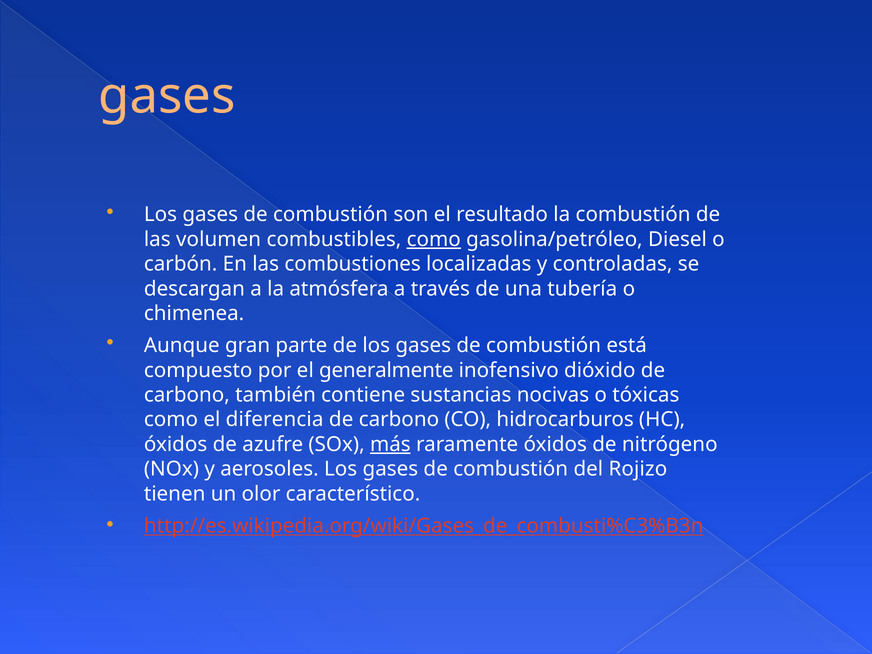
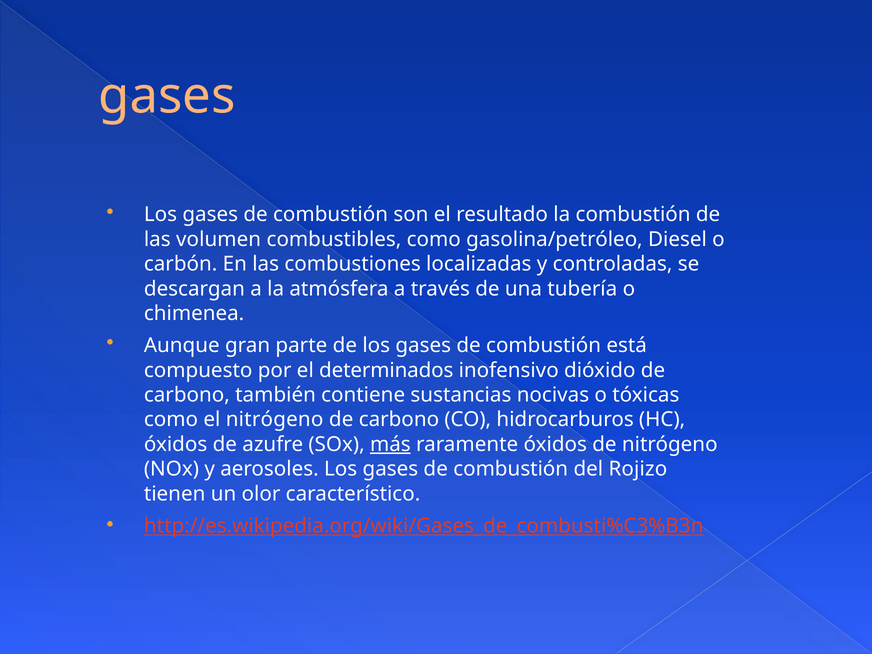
como underline: present -> none (434, 239)
generalmente: generalmente -> determinados (386, 370)
el diferencia: diferencia -> nitrógeno (275, 420)
